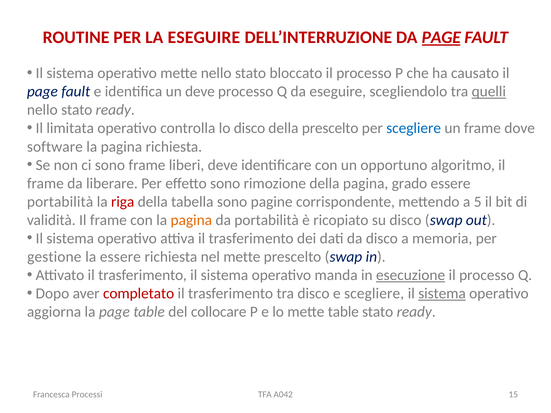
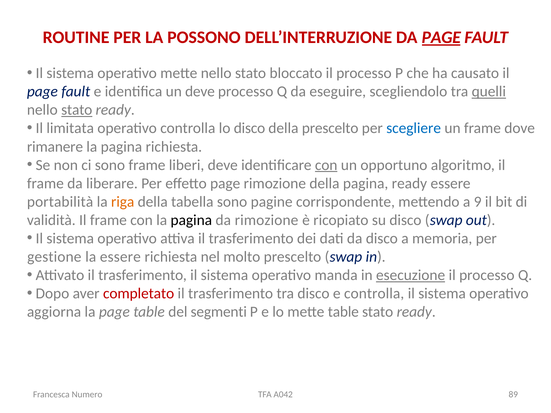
LA ESEGUIRE: ESEGUIRE -> POSSONO (204, 37)
stato underline: none -> present (77, 110)
software: software -> rimanere (55, 147)
con underline: none -> present (326, 165)
effetto sono: sono -> page (225, 183)
pagina grado: grado -> ready (409, 183)
riga colour: red -> orange (123, 202)
5: 5 -> 9 (478, 202)
pagina colour: orange -> black (191, 220)
da portabilità: portabilità -> rimozione (267, 220)
nel mette: mette -> molto (242, 257)
e scegliere: scegliere -> controlla (374, 294)
sistema underline: present -> none (442, 294)
collocare: collocare -> segmenti (219, 312)
15: 15 -> 89 (513, 395)
Processi: Processi -> Numero (87, 395)
